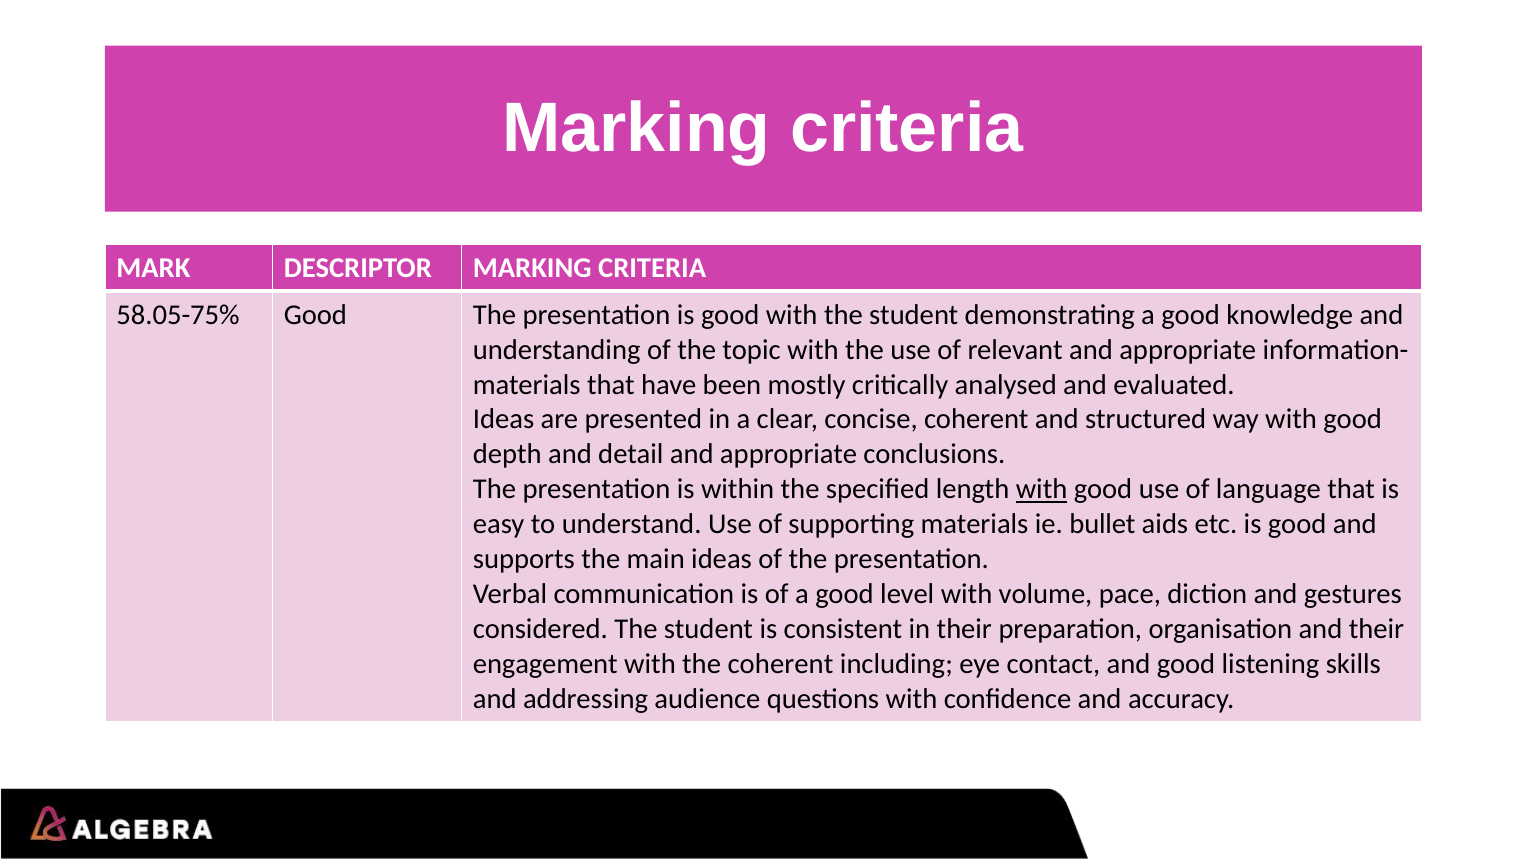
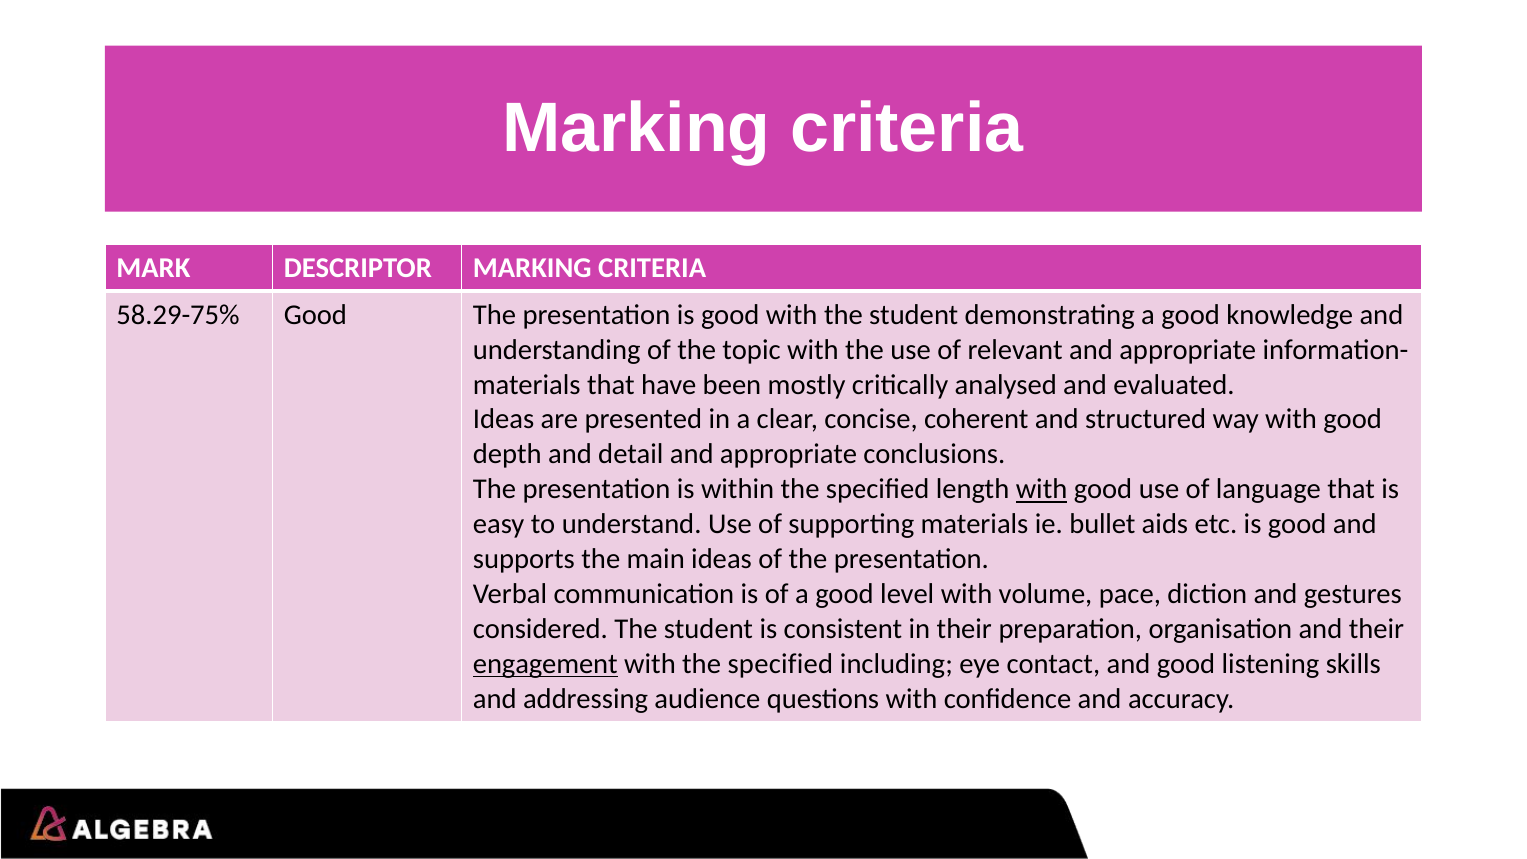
58.05-75%: 58.05-75% -> 58.29-75% (178, 315)
engagement underline: none -> present (545, 664)
with the coherent: coherent -> specified (780, 664)
